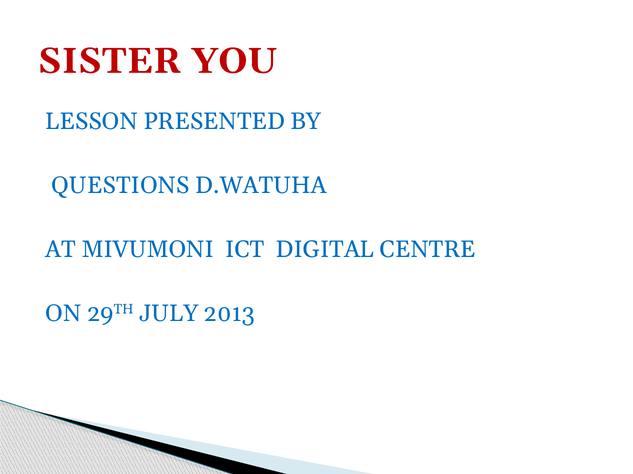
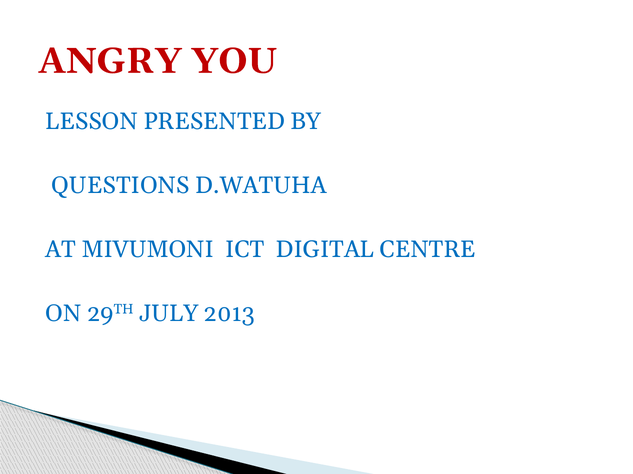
SISTER: SISTER -> ANGRY (110, 61)
